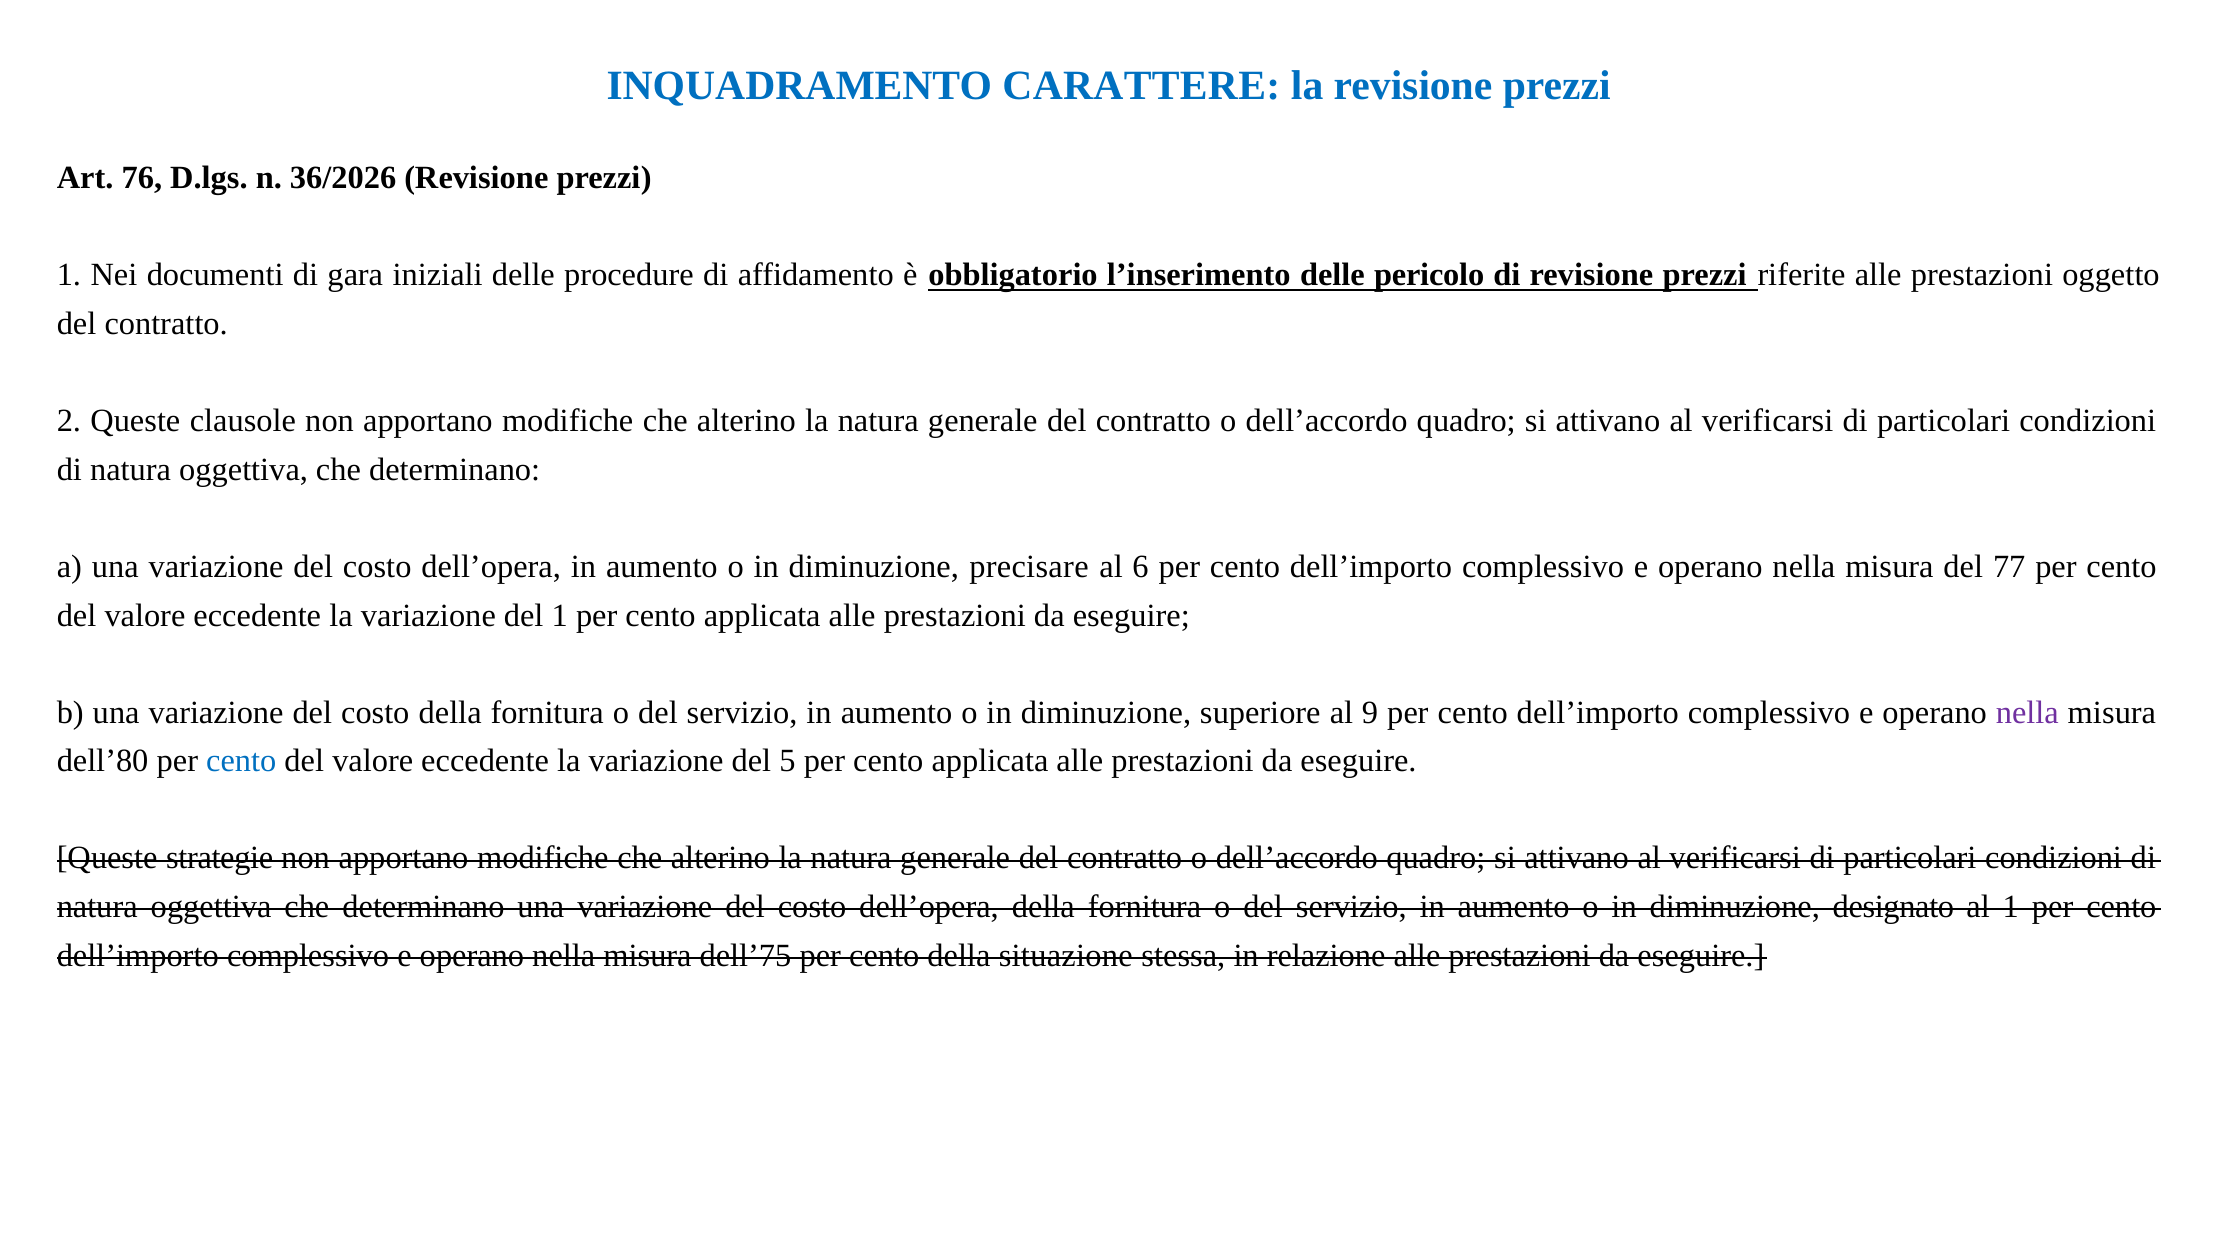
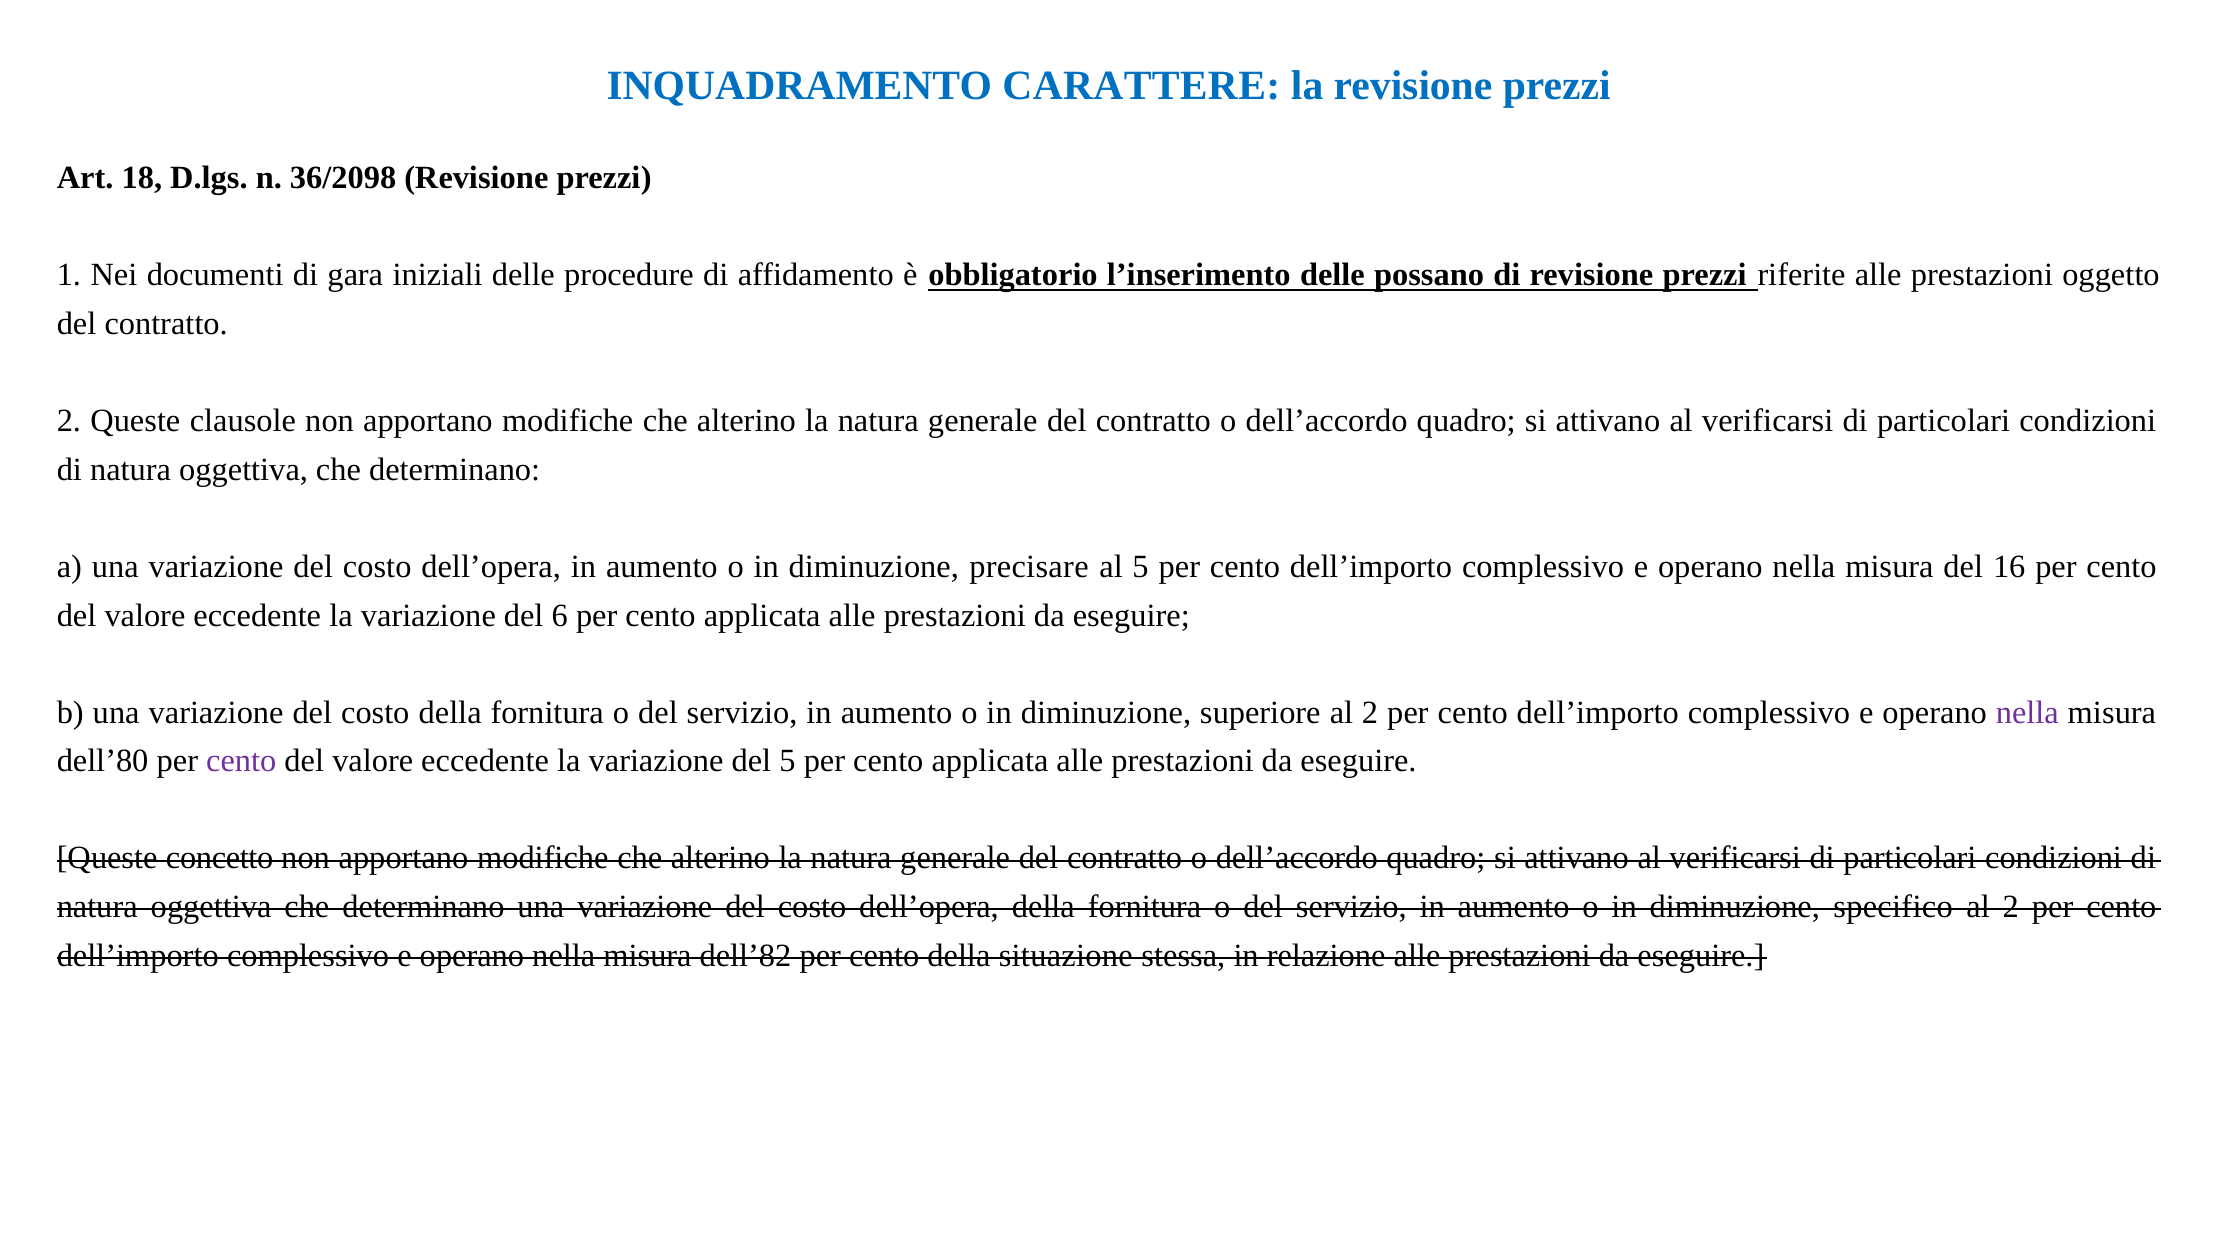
76: 76 -> 18 (142, 178)
36/2026: 36/2026 -> 36/2098 (343, 178)
pericolo: pericolo -> possano (1429, 275)
al 6: 6 -> 5 (1141, 567)
77: 77 -> 16 (2009, 567)
del 1: 1 -> 6 (560, 616)
superiore al 9: 9 -> 2 (1370, 713)
cento colour: blue -> purple (241, 761)
strategie: strategie -> concetto (220, 859)
designato: designato -> specifico (1893, 907)
1: 1 -> 2 (2011, 907)
dell’75: dell’75 -> dell’82 (746, 956)
